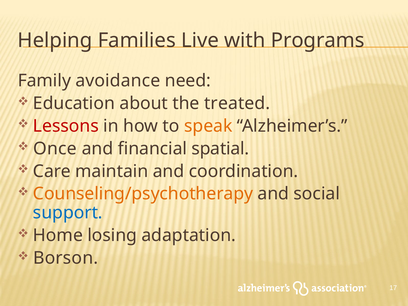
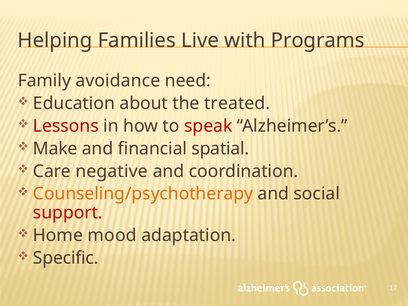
speak colour: orange -> red (208, 126)
Once: Once -> Make (55, 149)
maintain: maintain -> negative (112, 171)
support colour: blue -> red (68, 213)
losing: losing -> mood (112, 235)
Borson: Borson -> Specific (66, 258)
